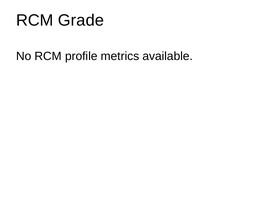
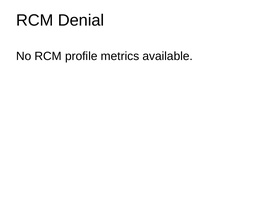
Grade: Grade -> Denial (81, 20)
